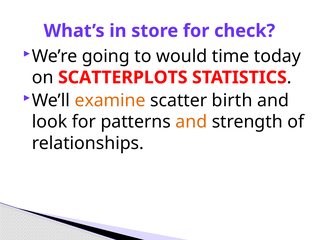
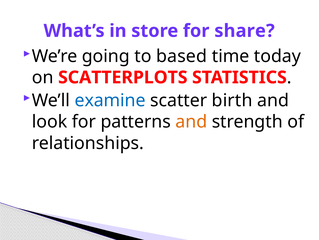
check: check -> share (245, 31)
would: would -> based (182, 56)
examine colour: orange -> blue (110, 100)
